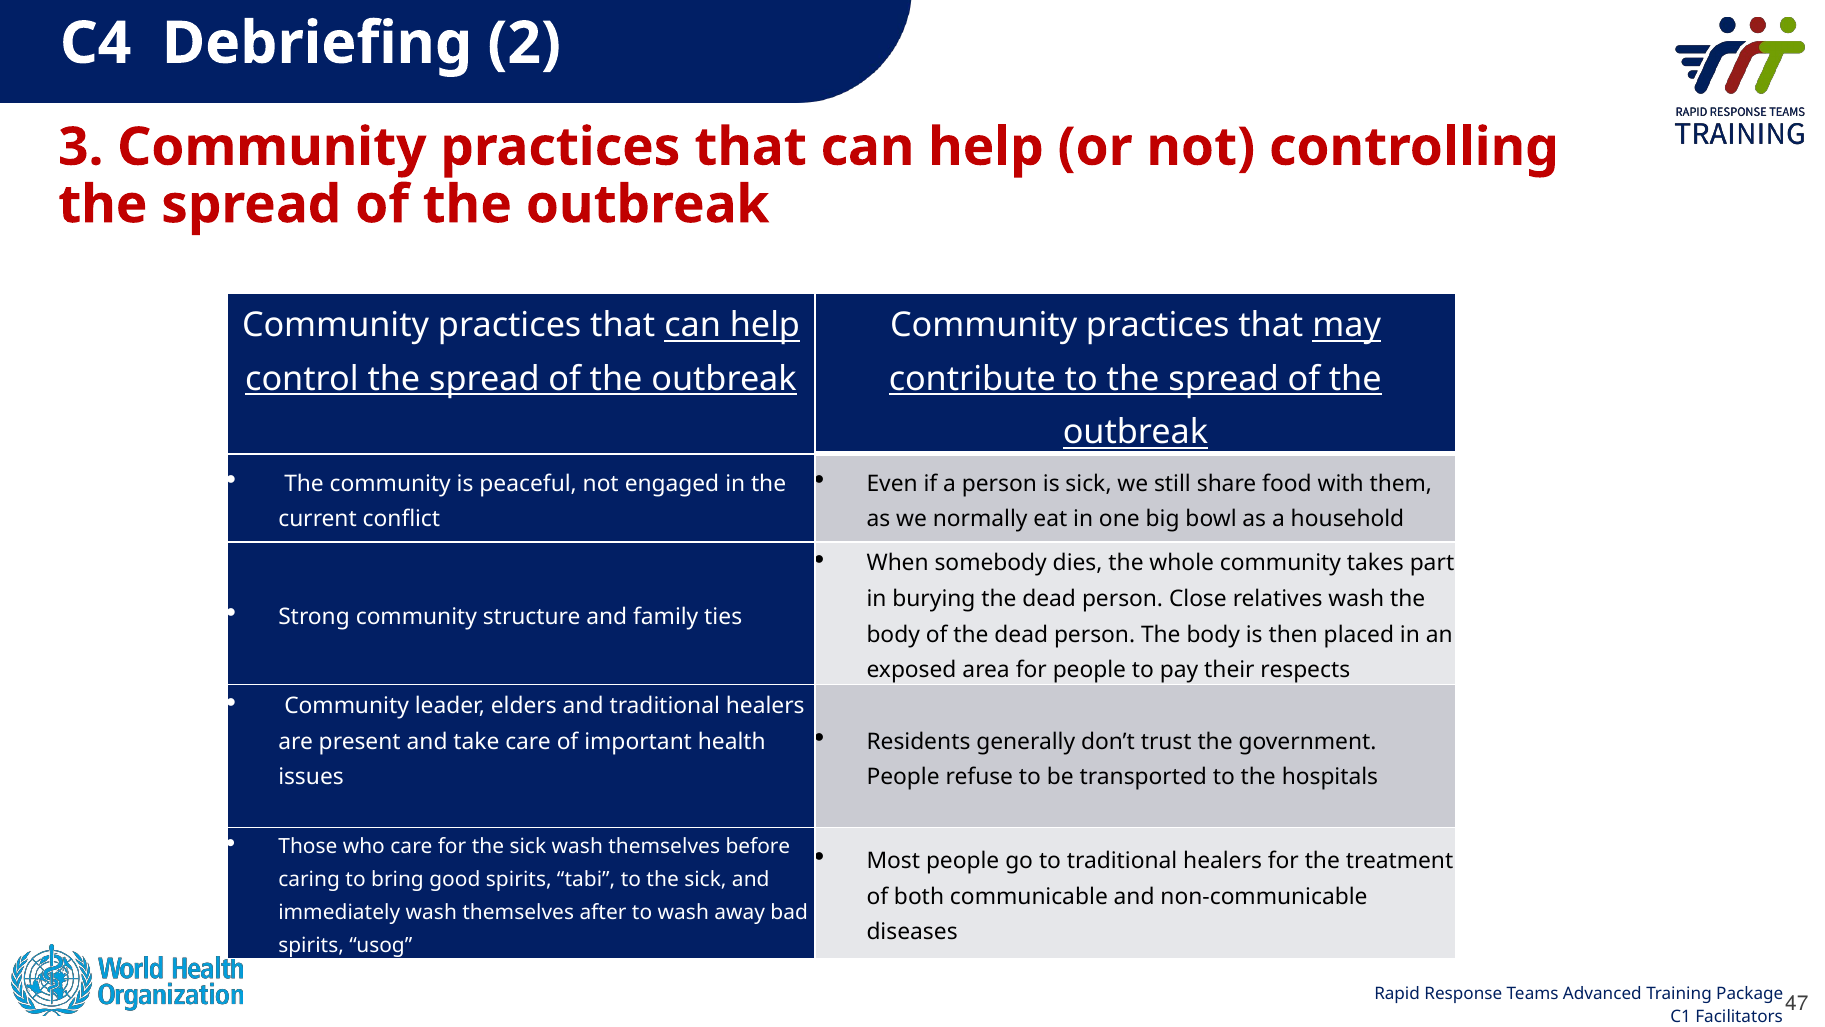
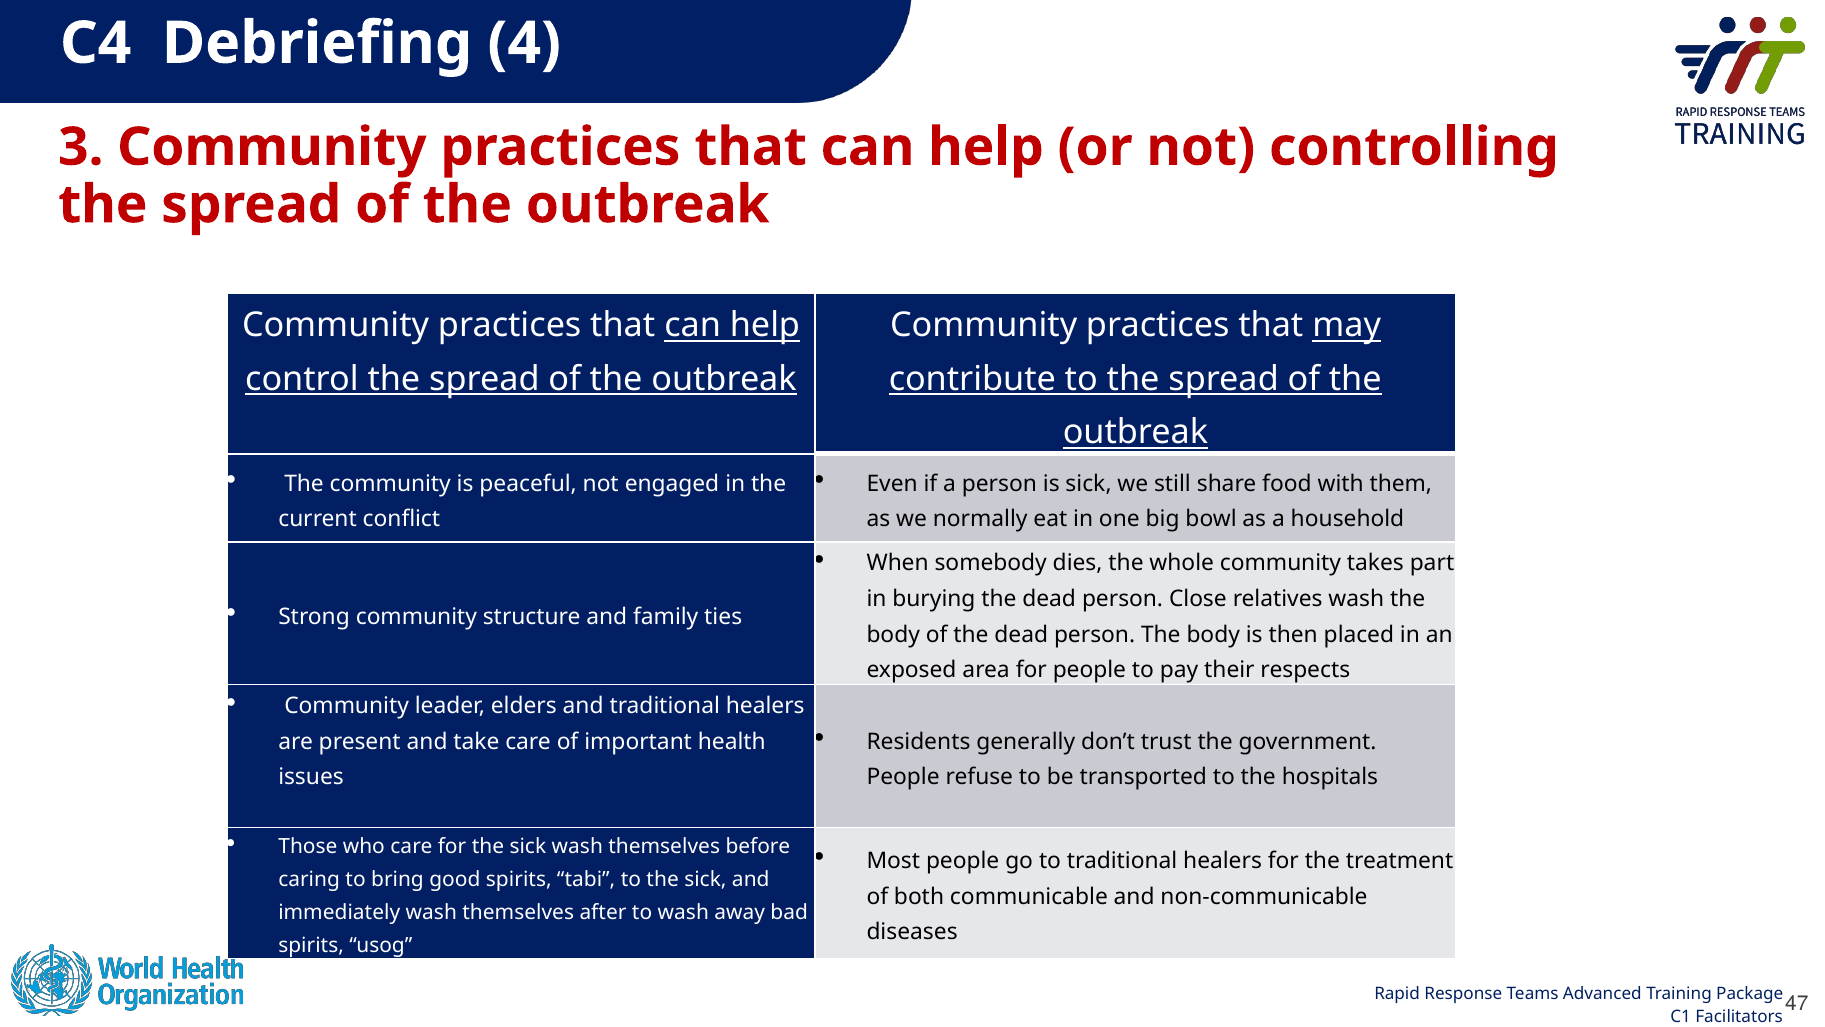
2: 2 -> 4 (524, 43)
